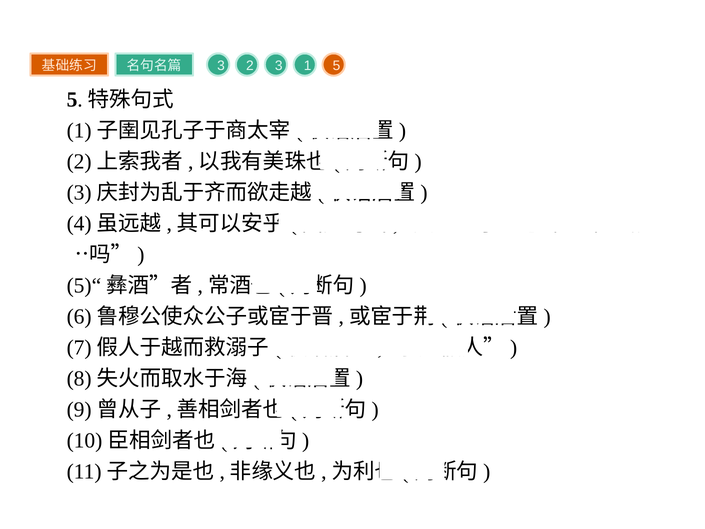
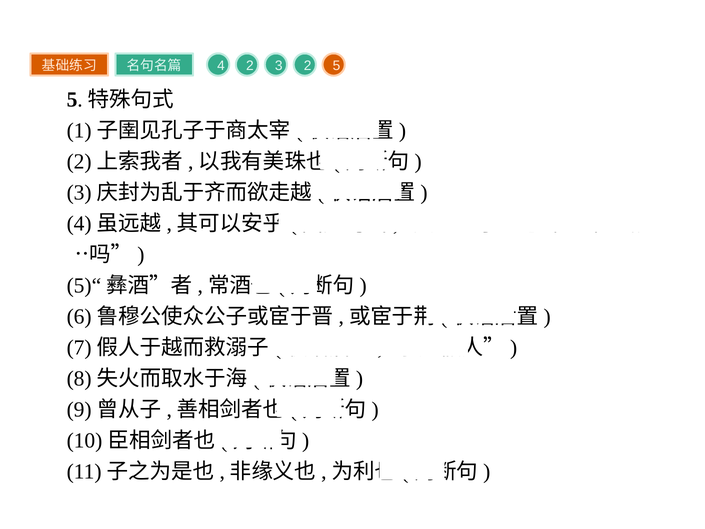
3: 3 -> 4 (221, 65)
3 1: 1 -> 2 (308, 65)
